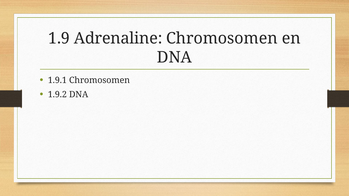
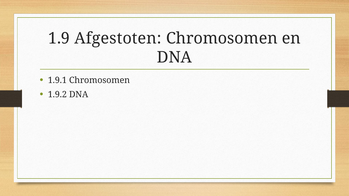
Adrenaline: Adrenaline -> Afgestoten (118, 38)
